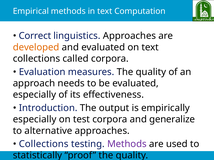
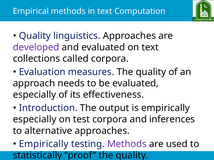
Correct: Correct -> Quality (35, 36)
developed colour: orange -> purple (36, 47)
generalize: generalize -> inferences (172, 120)
Collections: Collections -> Empirically (44, 144)
